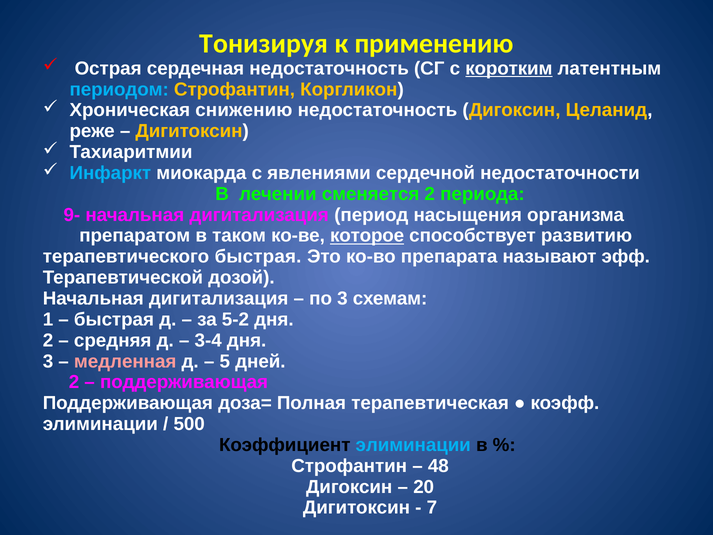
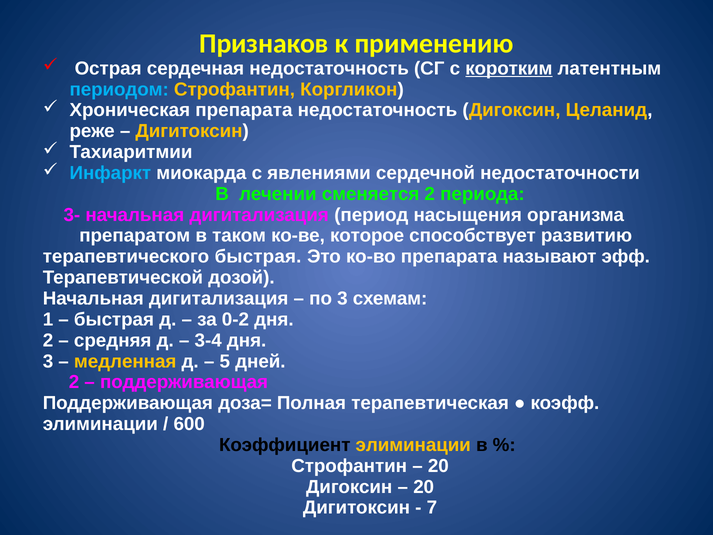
Тонизируя: Тонизируя -> Признаков (264, 44)
Хроническая снижению: снижению -> препарата (244, 110)
9-: 9- -> 3- (72, 215)
которое underline: present -> none (367, 236)
5-2: 5-2 -> 0-2 (235, 319)
медленная colour: pink -> yellow (125, 361)
500: 500 -> 600 (189, 424)
элиминации colour: light blue -> yellow (413, 445)
48: 48 -> 20 (438, 466)
